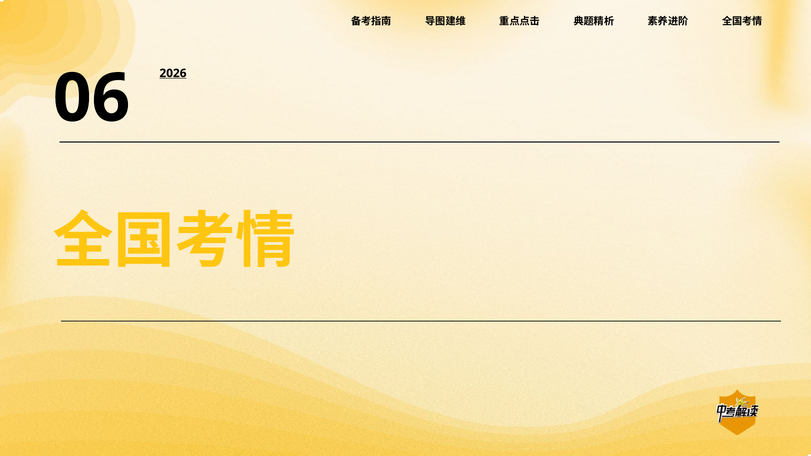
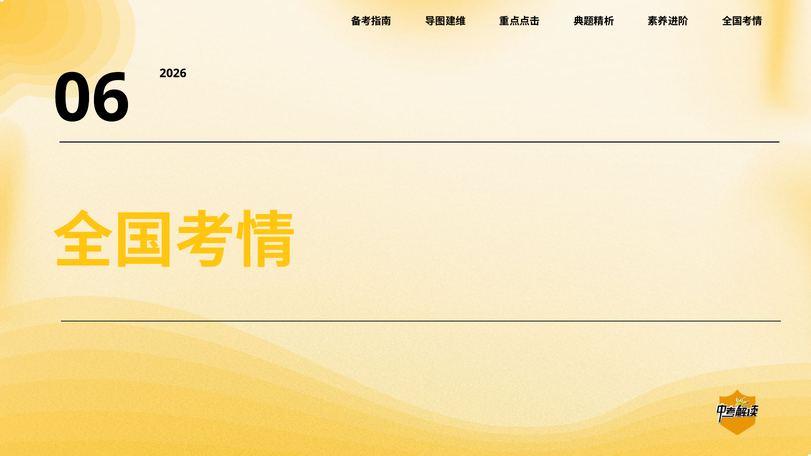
2026 underline: present -> none (173, 73)
